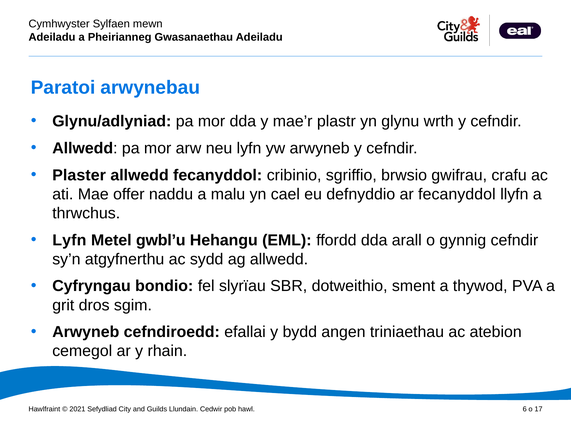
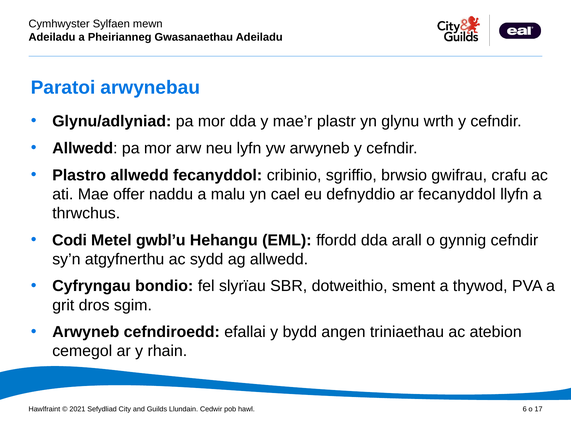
Plaster: Plaster -> Plastro (79, 175)
Lyfn: Lyfn -> Codi (70, 240)
